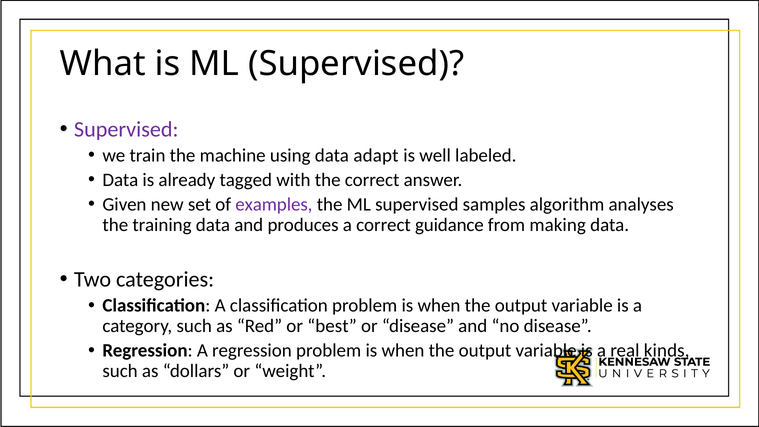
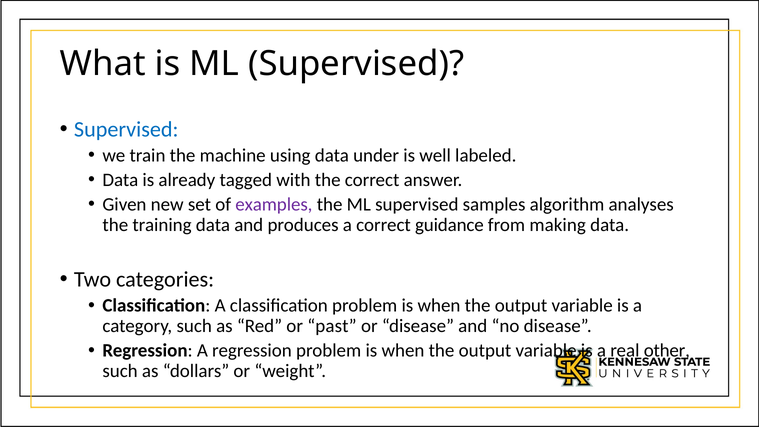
Supervised colour: purple -> blue (126, 129)
adapt: adapt -> under (376, 155)
best: best -> past (332, 326)
kinds: kinds -> other (667, 350)
